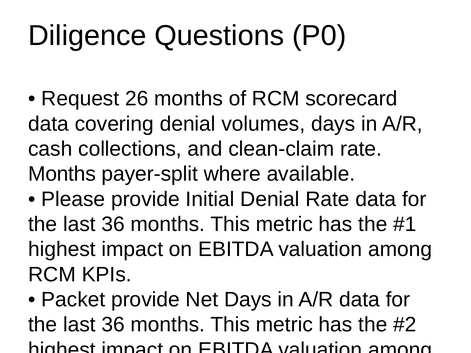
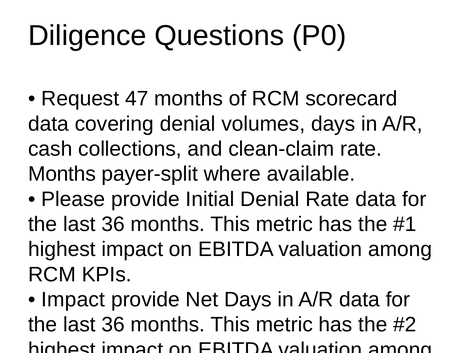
26: 26 -> 47 (137, 99)
Packet: Packet -> Impact (73, 300)
